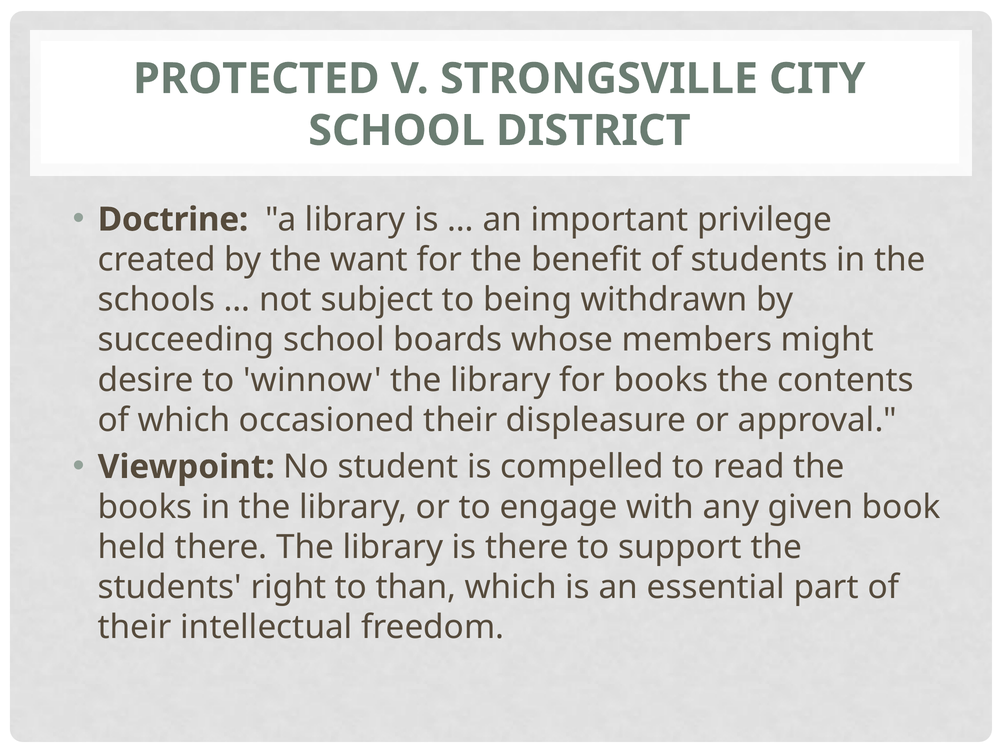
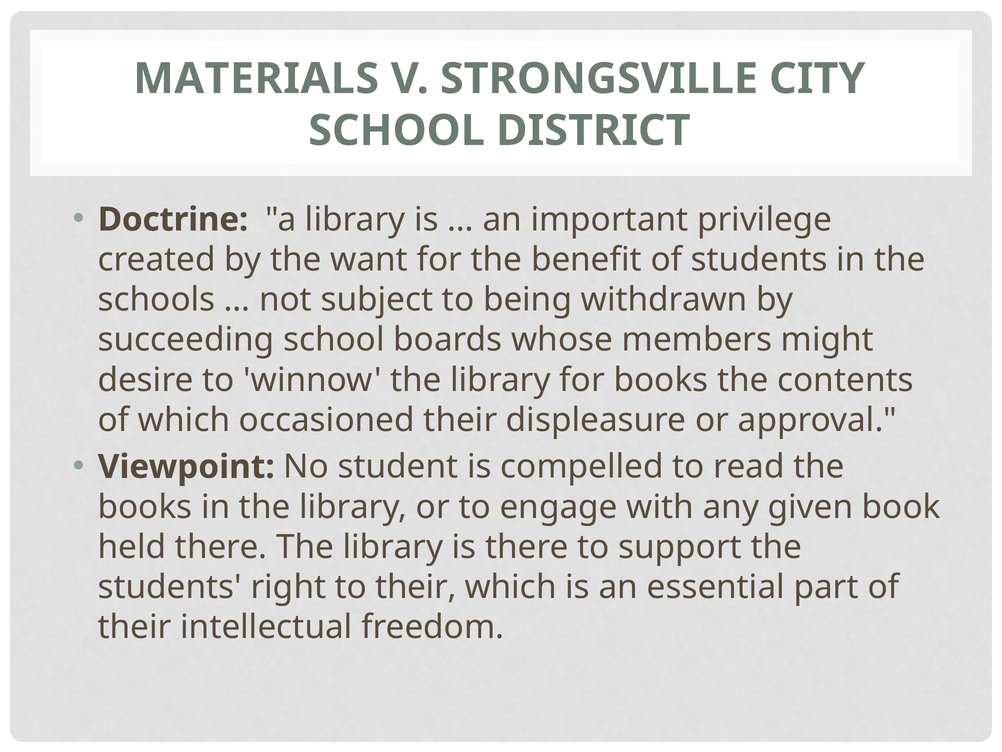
PROTECTED: PROTECTED -> MATERIALS (256, 79)
to than: than -> their (416, 587)
